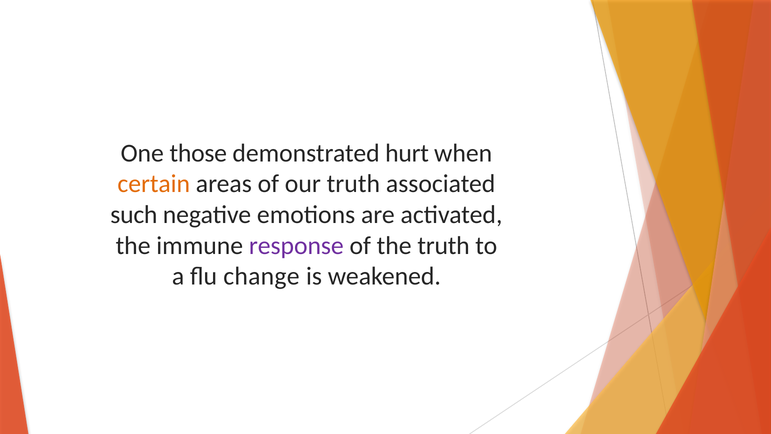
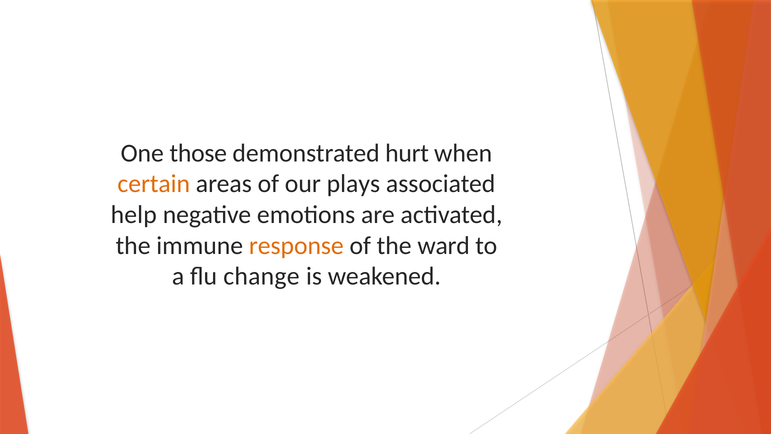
our truth: truth -> plays (353, 184)
such: such -> help (134, 215)
response colour: purple -> orange (296, 245)
the truth: truth -> ward (444, 245)
